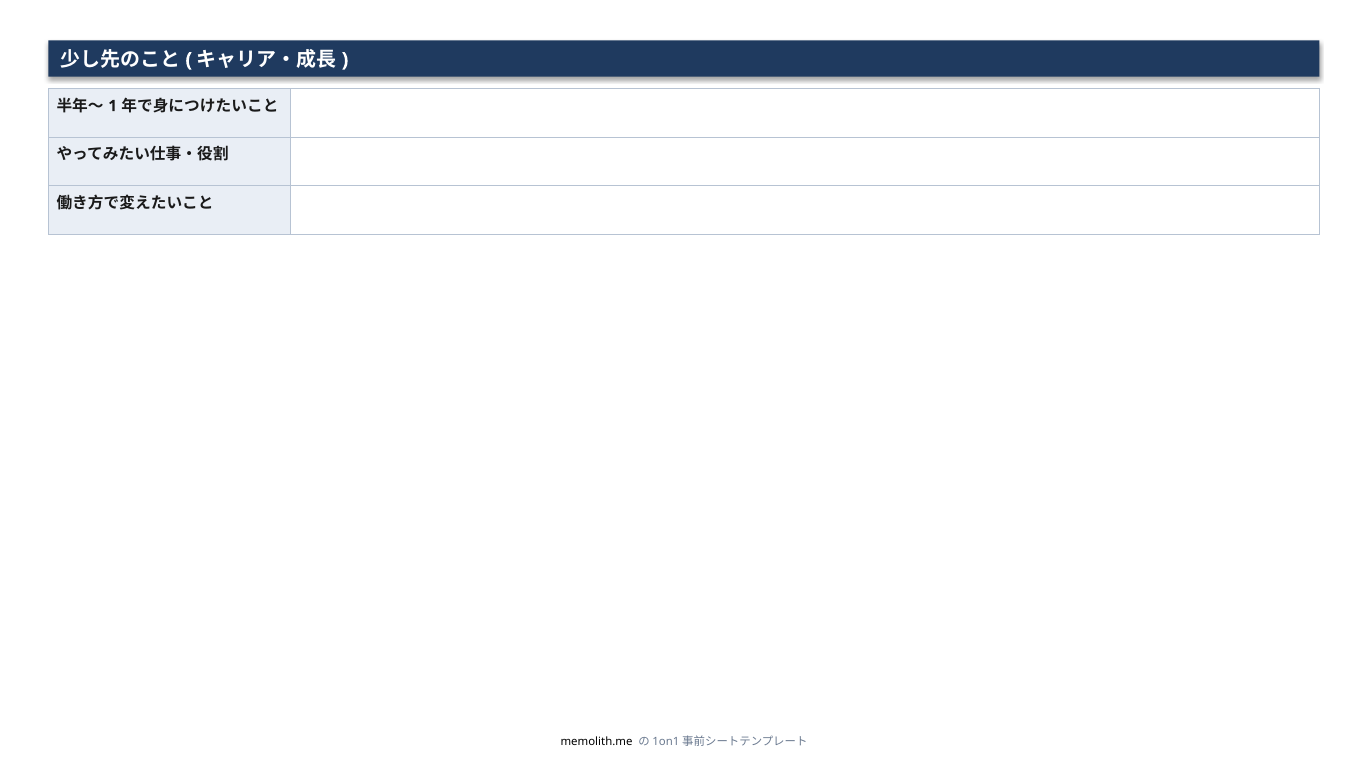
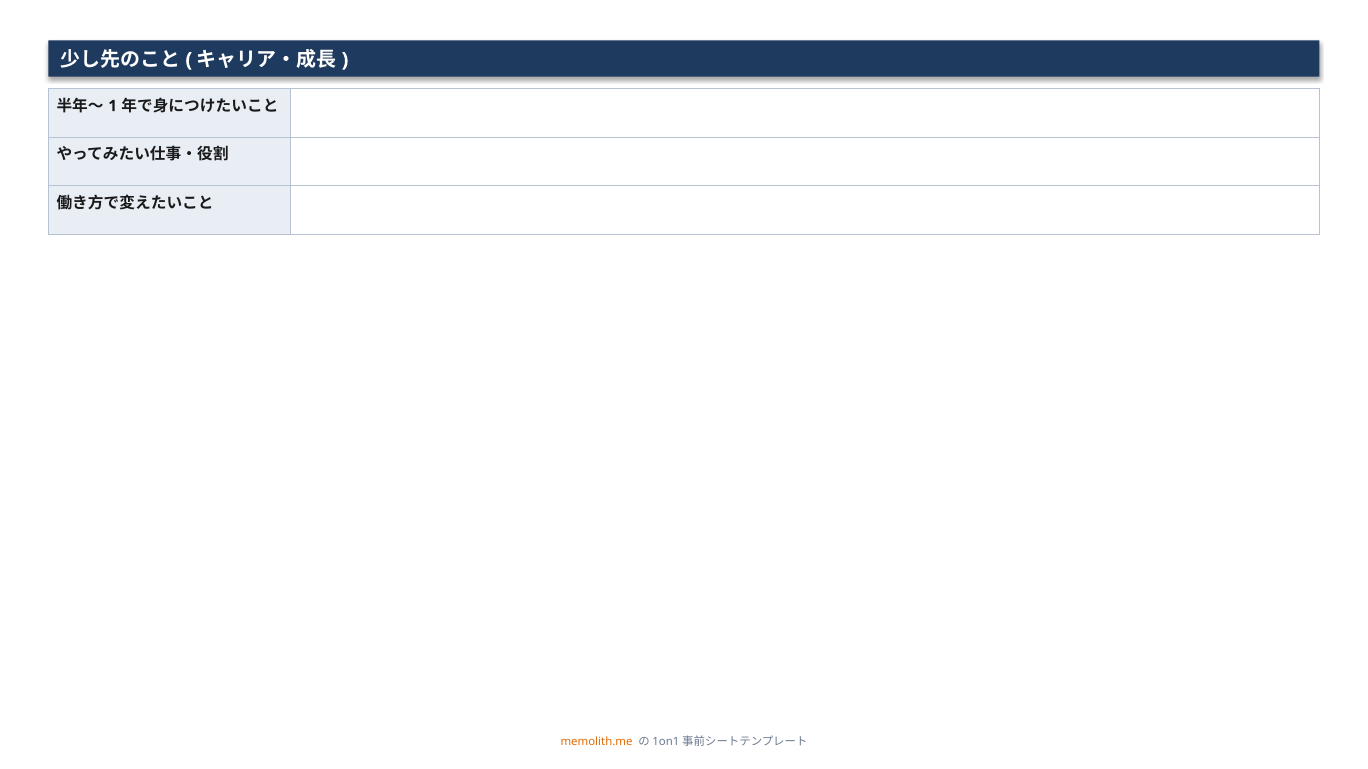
memolith.me colour: black -> orange (597, 742)
